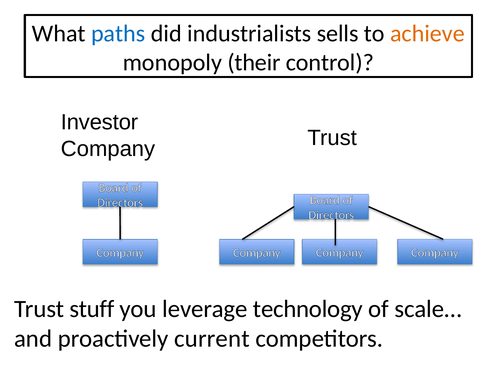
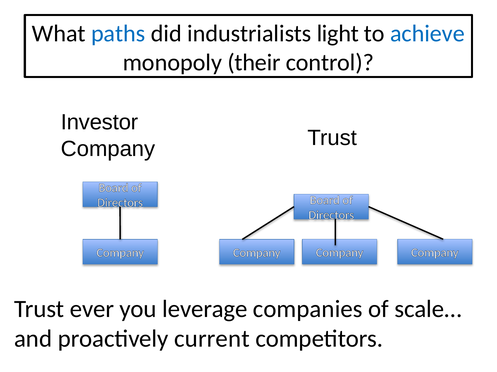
sells: sells -> light (338, 34)
achieve colour: orange -> blue (427, 34)
stuff: stuff -> ever (92, 310)
technology: technology -> companies (308, 310)
